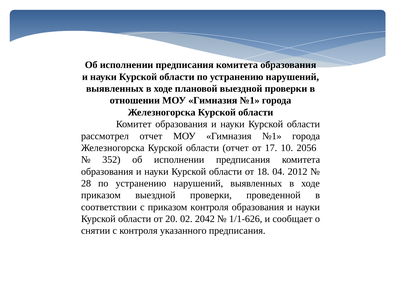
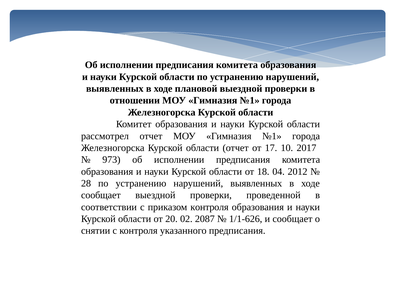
2056: 2056 -> 2017 (306, 148)
352: 352 -> 973 (111, 160)
приказом: приказом -> сообщает (101, 195)
2042: 2042 -> 2087 (205, 219)
